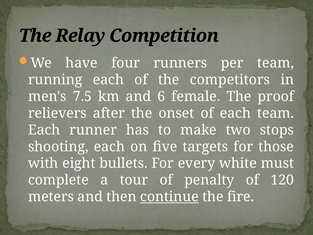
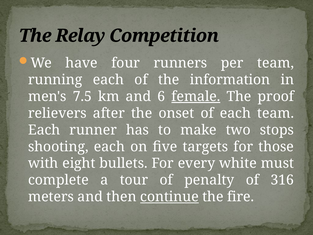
competitors: competitors -> information (230, 80)
female underline: none -> present (196, 96)
120: 120 -> 316 (282, 180)
